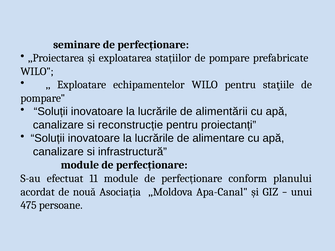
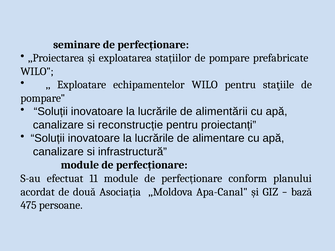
nouă: nouă -> două (84, 192)
unui: unui -> bază (302, 192)
